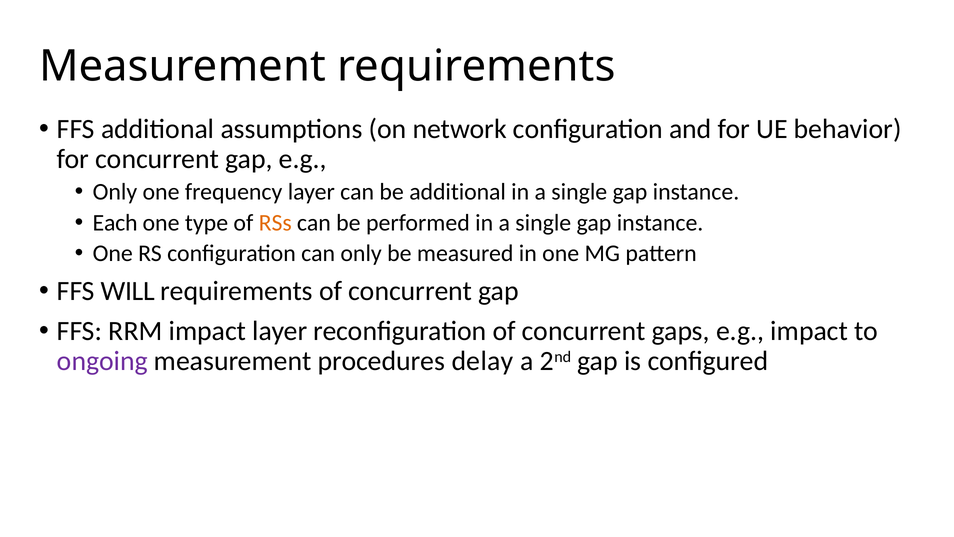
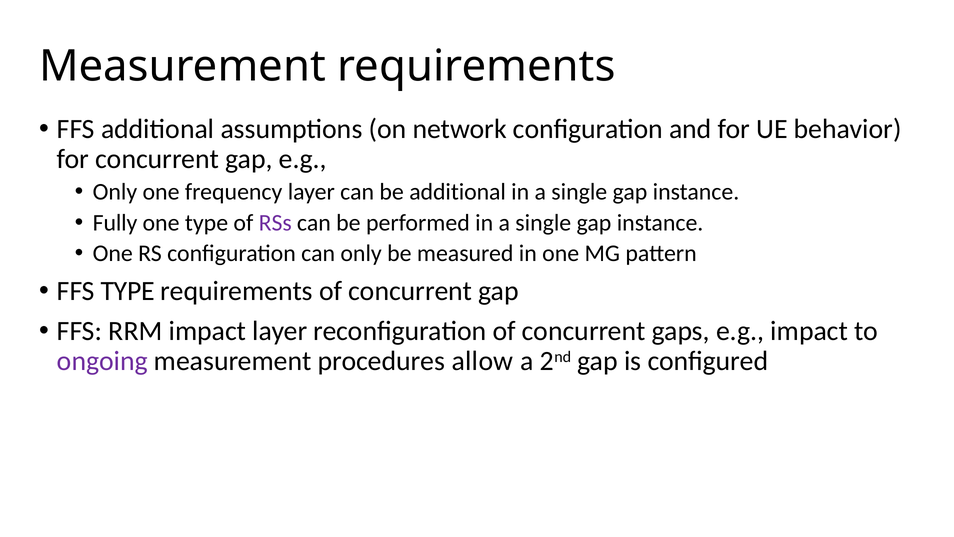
Each: Each -> Fully (115, 223)
RSs colour: orange -> purple (275, 223)
FFS WILL: WILL -> TYPE (128, 291)
delay: delay -> allow (483, 361)
